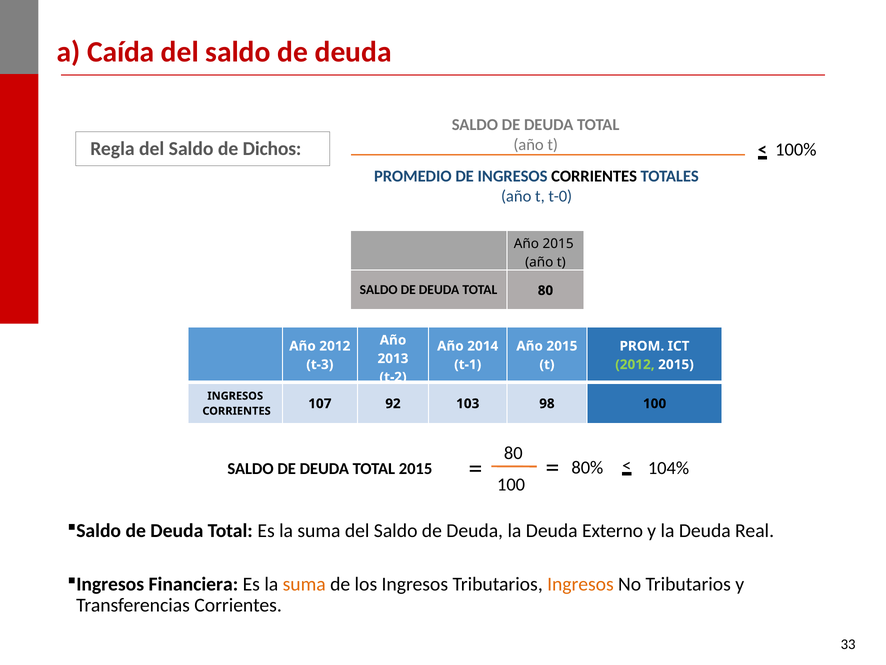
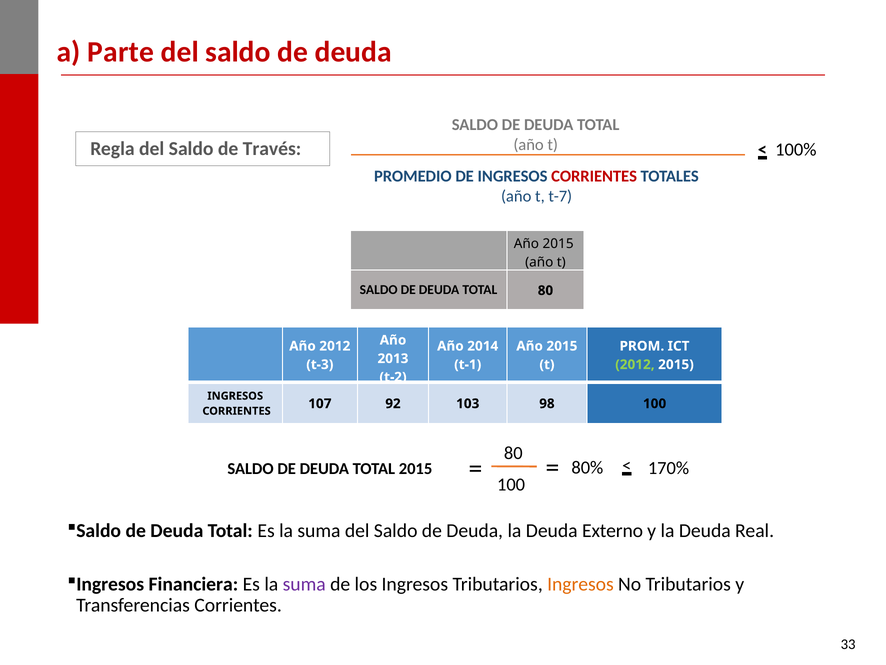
Caída: Caída -> Parte (121, 52)
Dichos: Dichos -> Través (272, 149)
CORRIENTES colour: black -> red (594, 176)
t-0: t-0 -> t-7 (560, 196)
104%: 104% -> 170% (668, 468)
suma colour: orange -> purple (304, 584)
